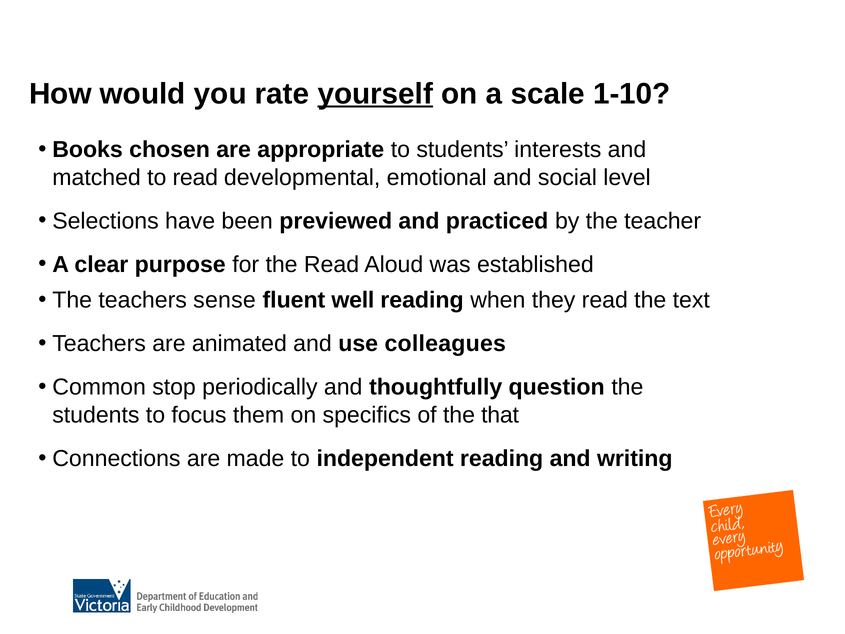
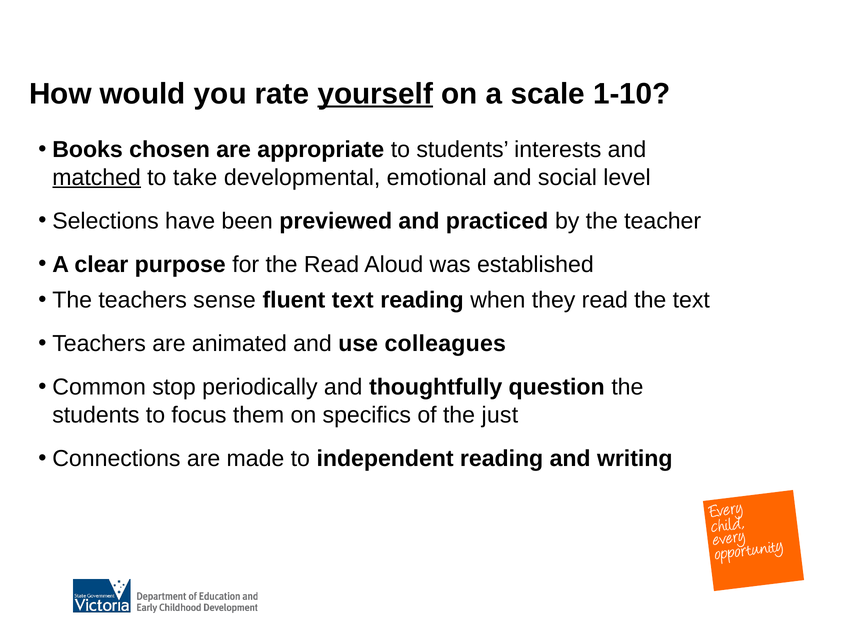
matched underline: none -> present (97, 177)
to read: read -> take (195, 177)
fluent well: well -> text (353, 300)
that: that -> just (500, 415)
